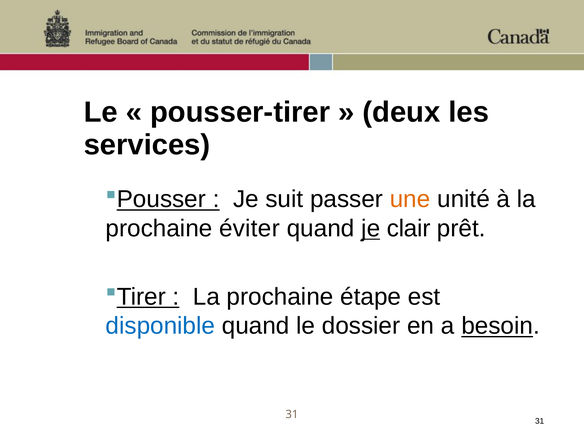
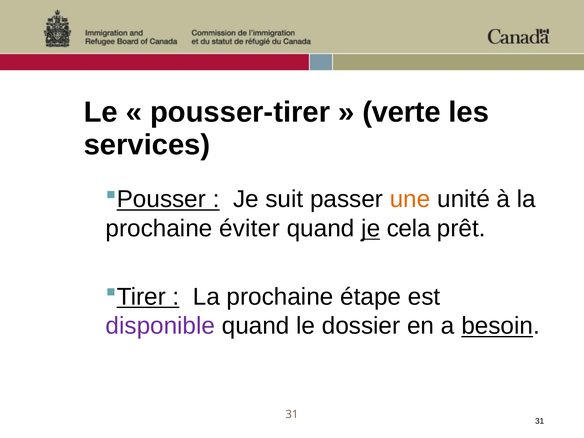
deux: deux -> verte (402, 112)
clair: clair -> cela (409, 228)
disponible colour: blue -> purple (160, 326)
